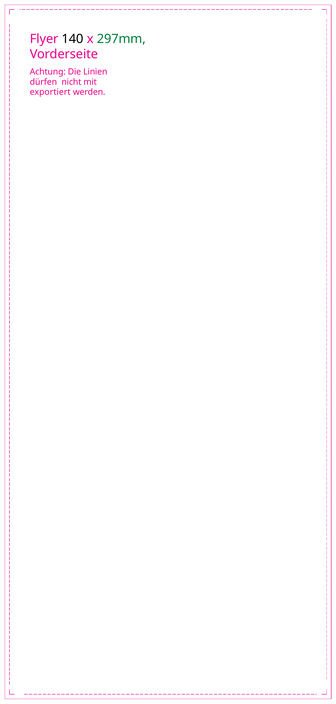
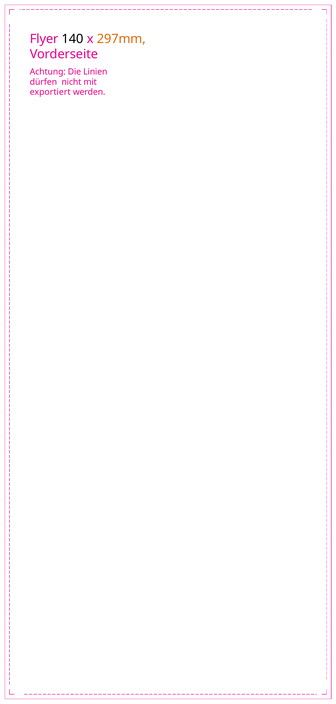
297mm colour: green -> orange (121, 39)
